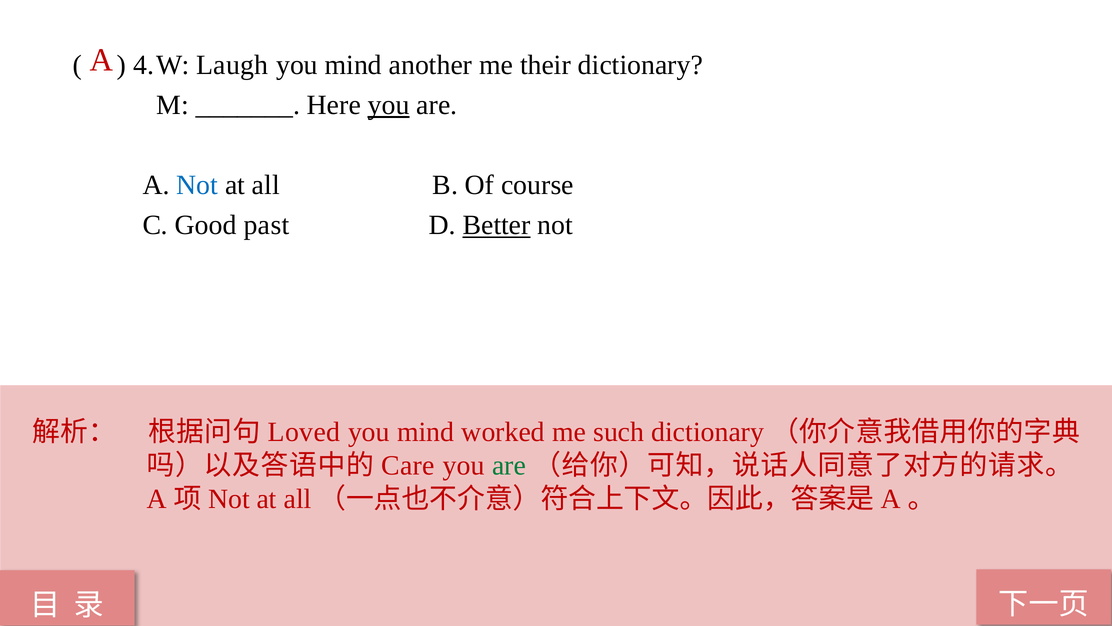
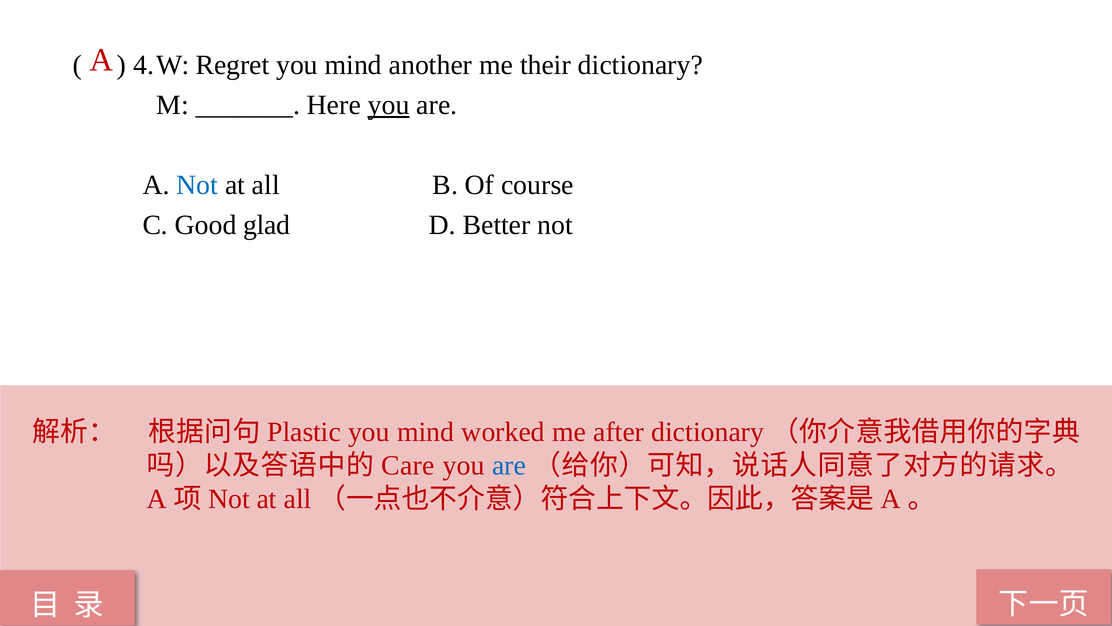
Laugh: Laugh -> Regret (233, 65)
past: past -> glad (267, 225)
Better underline: present -> none (497, 225)
Loved: Loved -> Plastic (304, 432)
such: such -> after (619, 432)
are colour: green -> blue (509, 465)
